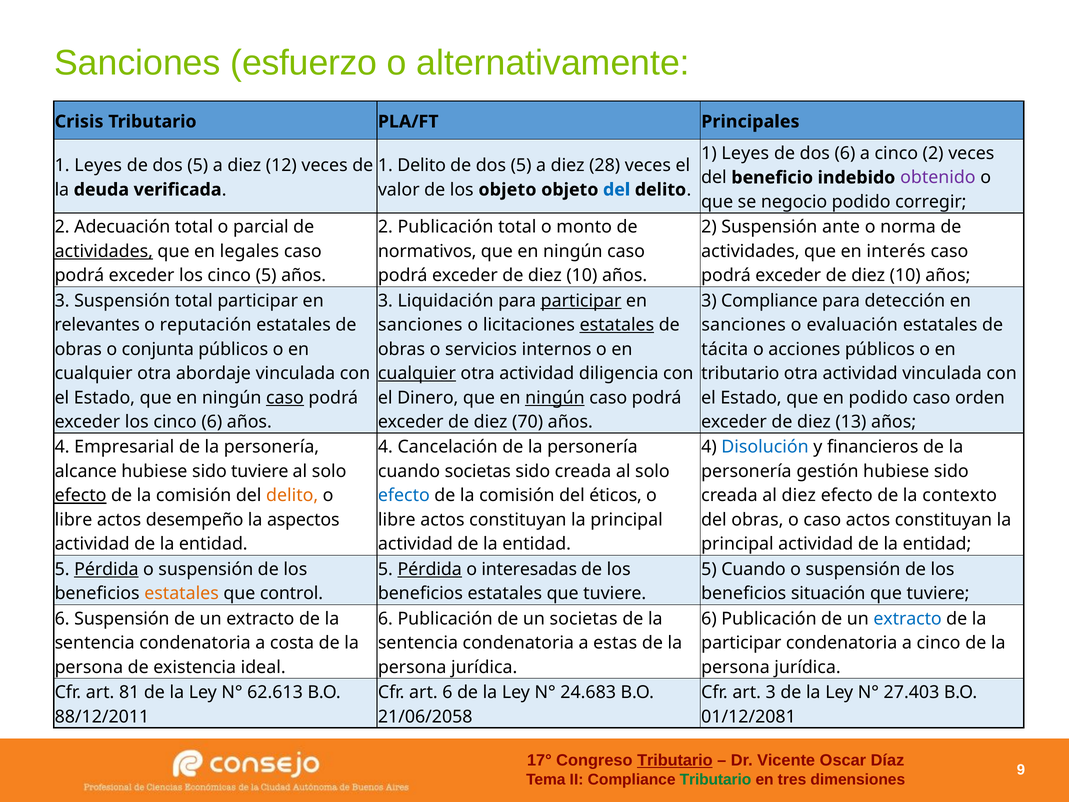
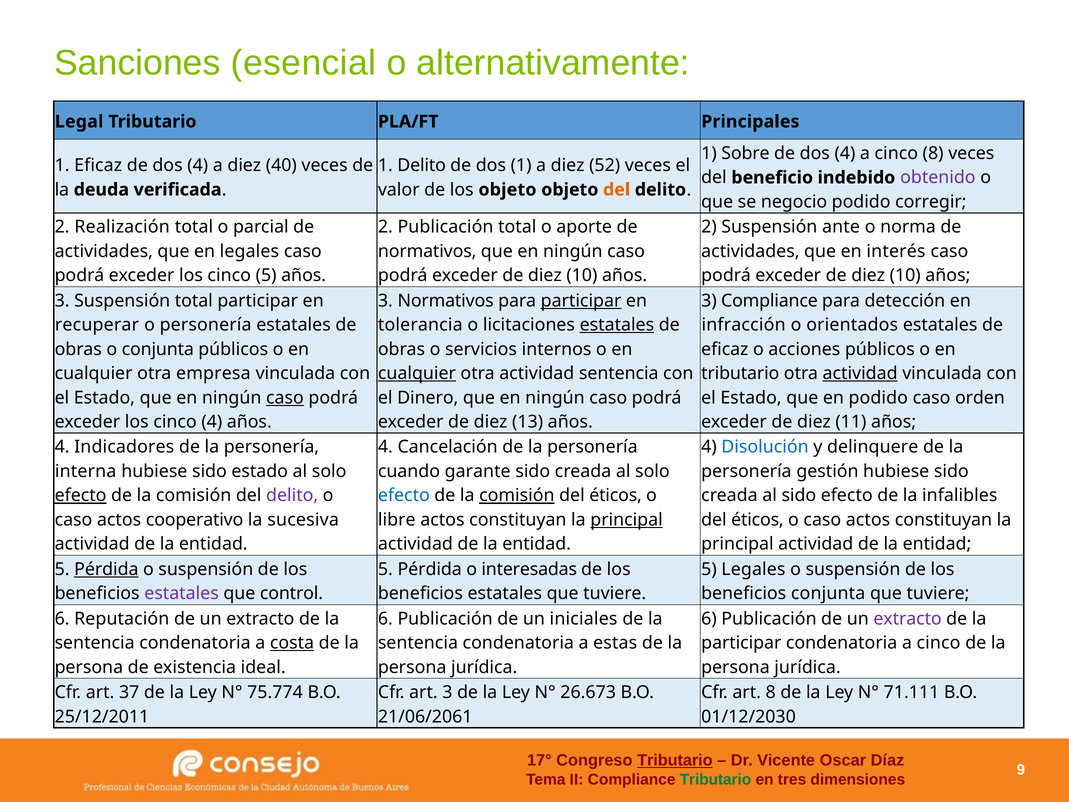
esfuerzo: esfuerzo -> esencial (304, 63)
Crisis: Crisis -> Legal (79, 122)
Leyes: Leyes -> Sobre (745, 153)
6: 6 -> 4 (845, 153)
cinco 2: 2 -> 8 (933, 153)
Leyes: Leyes -> Eficaz (98, 165)
5: 5 -> 4 (198, 165)
12: 12 -> 40 (281, 165)
5: 5 -> 1 (521, 165)
28: 28 -> 52 (605, 165)
del colour: blue -> orange (617, 190)
Adecuación: Adecuación -> Realización (122, 227)
monto: monto -> aporte (584, 227)
actividades underline: present -> none (104, 251)
3 Liquidación: Liquidación -> Normativos (446, 301)
relevantes: relevantes -> recuperar (97, 325)
o reputación: reputación -> personería (206, 325)
sanciones: sanciones -> tolerancia (420, 325)
sanciones: sanciones -> infracción (744, 325)
evaluación: evaluación -> orientados (852, 325)
tácita: tácita -> eficaz (725, 349)
abordaje: abordaje -> empresa (213, 373)
actividad diligencia: diligencia -> sentencia (619, 373)
actividad underline: none -> present (860, 373)
ningún underline: present -> none (555, 398)
cinco 6: 6 -> 4 (212, 422)
70: 70 -> 13 (528, 422)
13: 13 -> 11 (851, 422)
Empresarial: Empresarial -> Indicadores (124, 447)
financieros: financieros -> delinquere (873, 447)
alcance: alcance -> interna (86, 471)
sido tuviere: tuviere -> estado (260, 471)
cuando societas: societas -> garante (478, 471)
delito colour: orange -> purple (292, 495)
comisión underline: none -> present (517, 495)
al diez: diez -> sido (799, 495)
contexto: contexto -> infalibles (960, 495)
libre: libre -> caso (73, 520)
desempeño: desempeño -> cooperativo (195, 520)
aspectos: aspectos -> sucesiva (303, 520)
principal underline: none -> present (627, 520)
obras: obras -> éticos (757, 520)
Pérdida underline: present -> none (430, 569)
5 Cuando: Cuando -> Legales (753, 569)
estatales colour: orange -> purple (182, 593)
beneficios situación: situación -> conjunta (828, 593)
6 Suspensión: Suspensión -> Reputación (122, 619)
un societas: societas -> iniciales (584, 619)
extracto colour: blue -> purple (908, 619)
costa underline: none -> present (292, 643)
81: 81 -> 37 (129, 692)
62.613: 62.613 -> 75.774 (275, 692)
art 6: 6 -> 3 (447, 692)
24.683: 24.683 -> 26.673 (588, 692)
art 3: 3 -> 8 (771, 692)
27.403: 27.403 -> 71.111 (911, 692)
88/12/2011: 88/12/2011 -> 25/12/2011 (102, 716)
21/06/2058: 21/06/2058 -> 21/06/2061 (425, 716)
01/12/2081: 01/12/2081 -> 01/12/2030 (749, 716)
